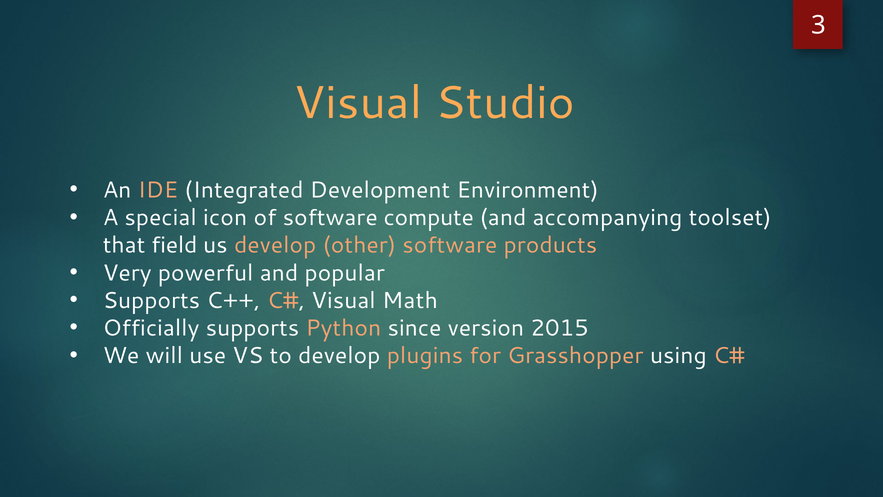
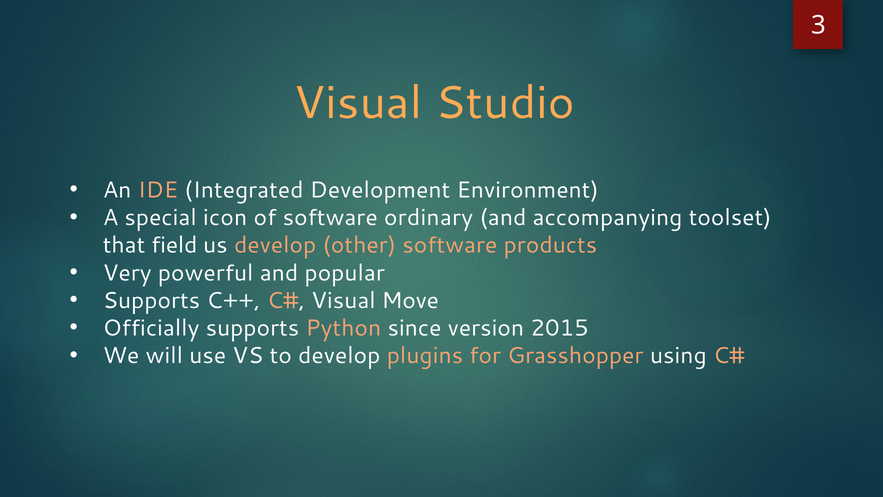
compute: compute -> ordinary (429, 218)
Math: Math -> Move (410, 300)
